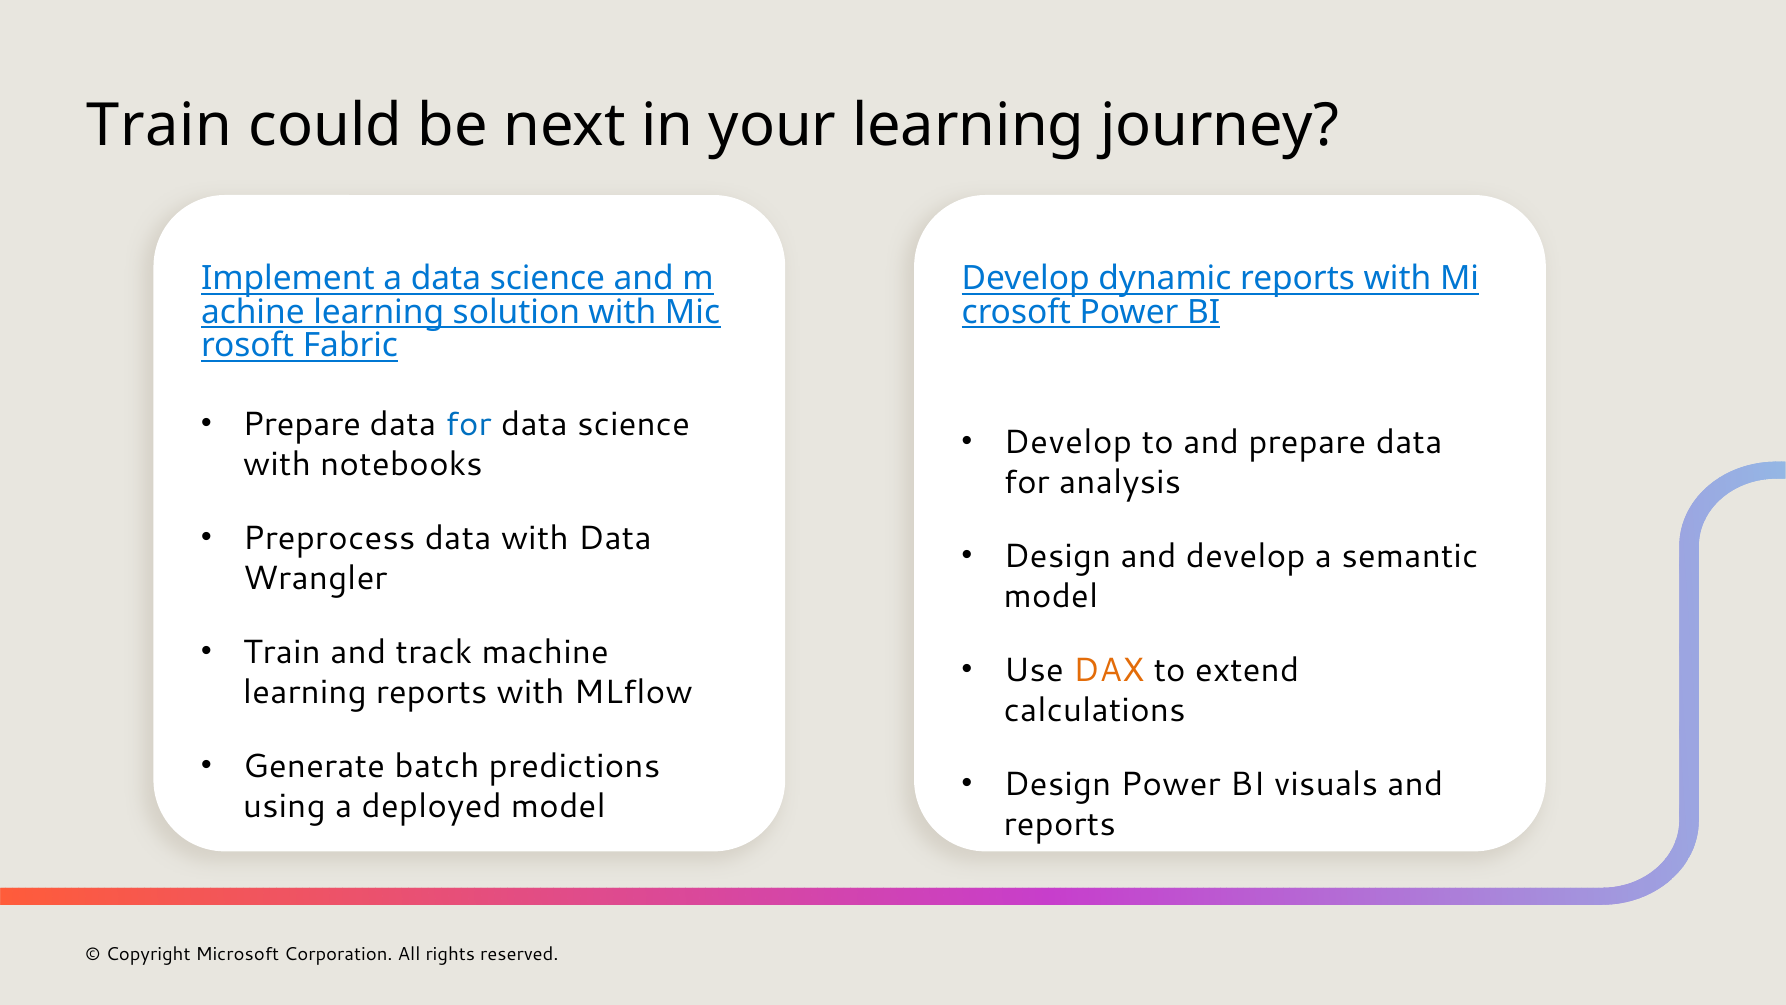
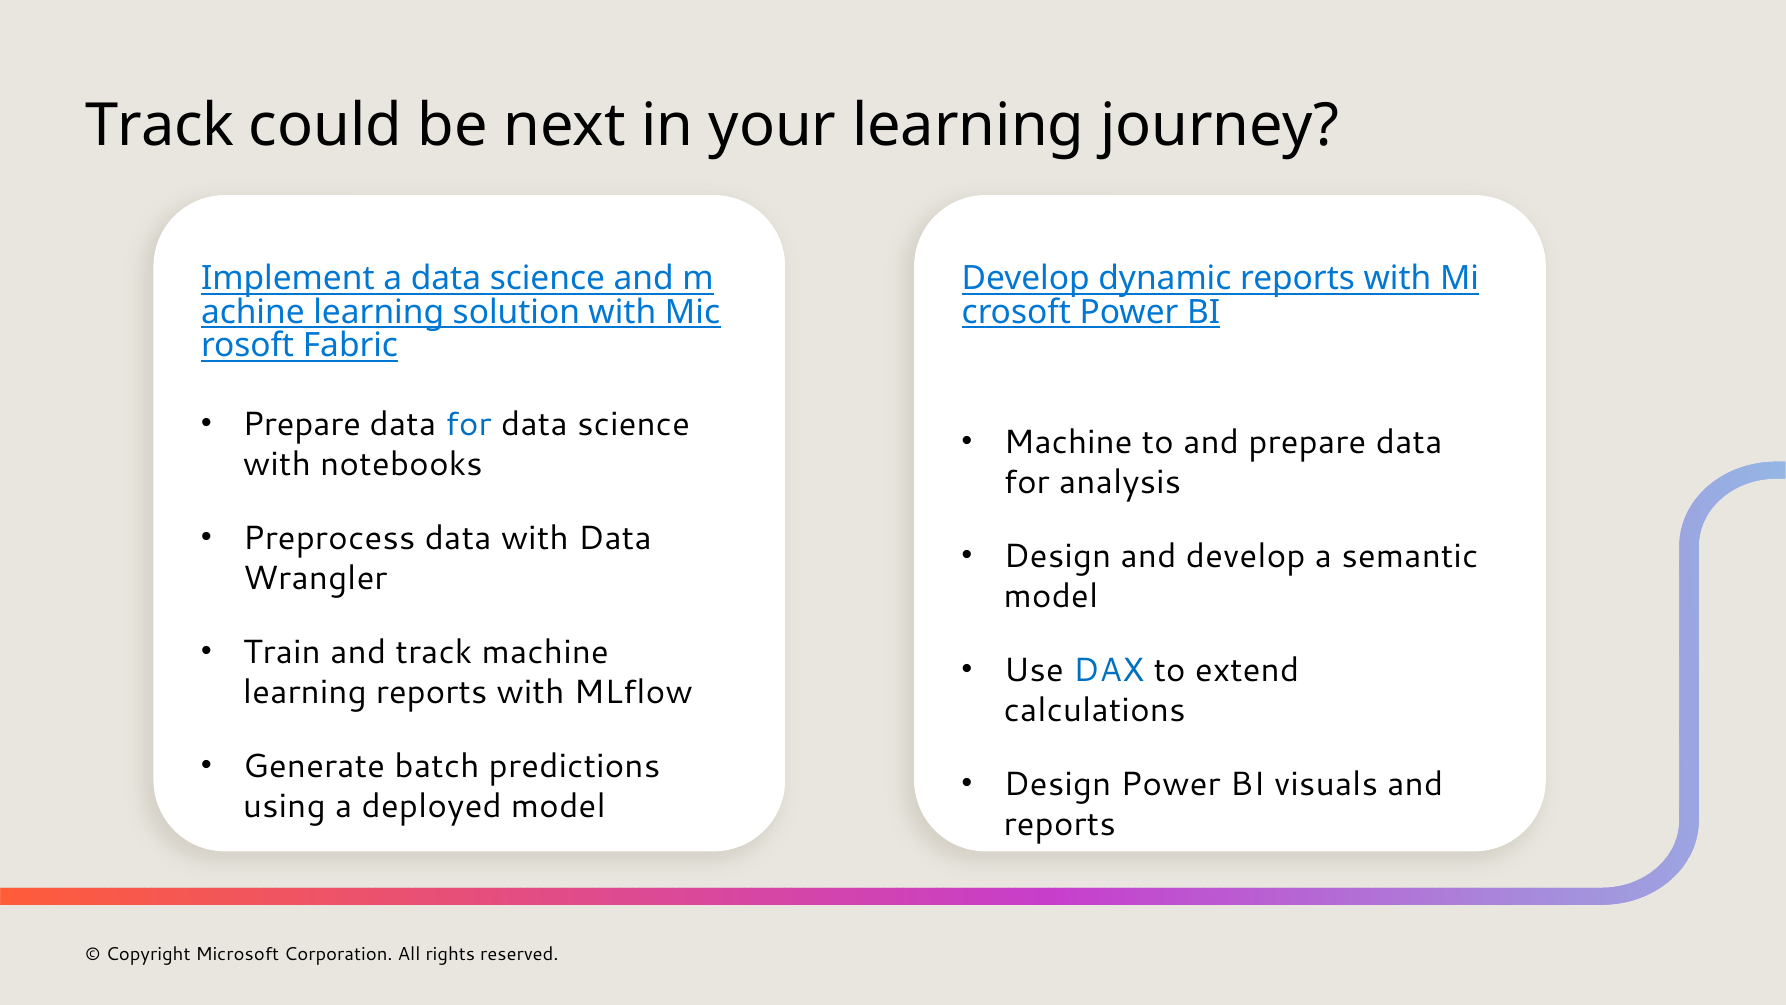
Train: Train -> Track (160, 126)
Develop: Develop -> Machine (1068, 442)
DAX colour: orange -> blue (1109, 670)
